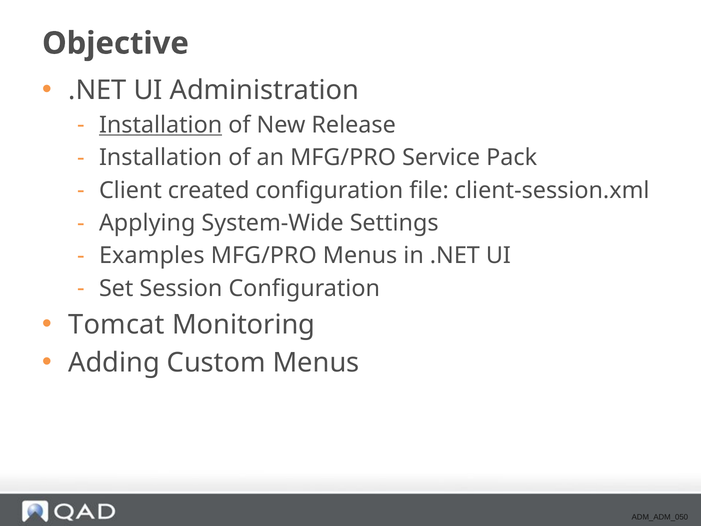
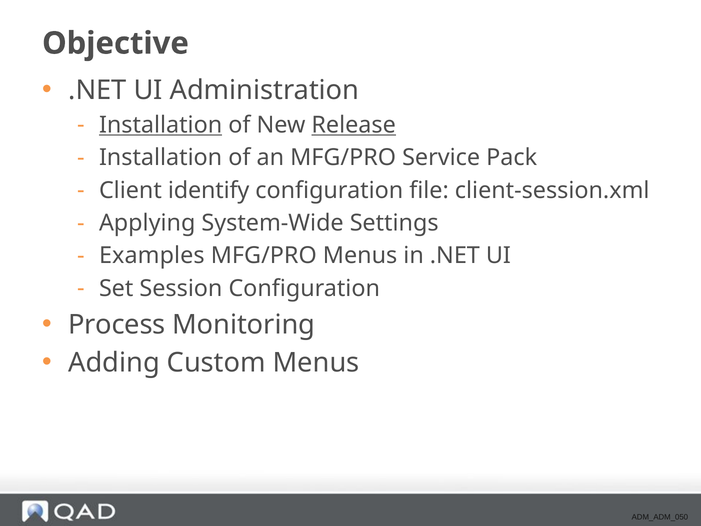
Release underline: none -> present (354, 125)
created: created -> identify (209, 190)
Tomcat: Tomcat -> Process (117, 324)
